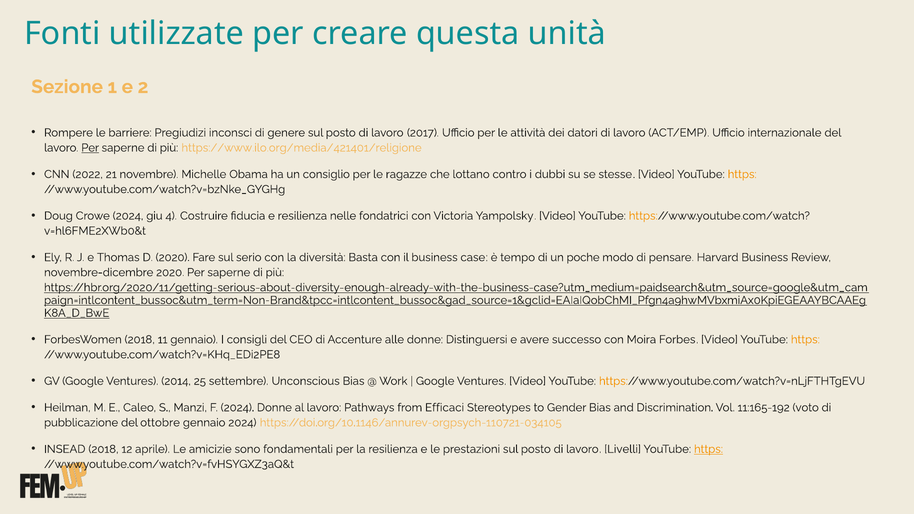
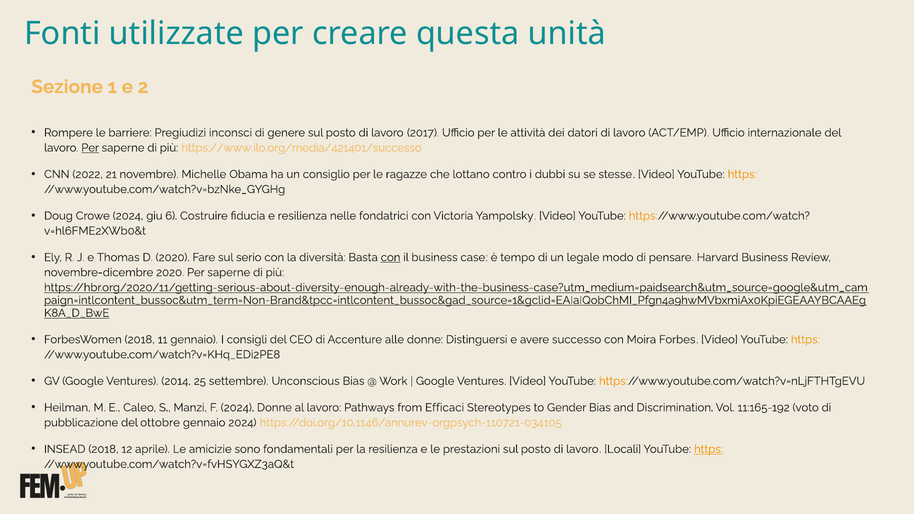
https://www.ilo.org/media/421401/religione: https://www.ilo.org/media/421401/religione -> https://www.ilo.org/media/421401/successo (302, 148)
4: 4 -> 6 (171, 216)
con underline: none -> present (391, 257)
poche: poche -> legale (583, 257)
Livelli: Livelli -> Locali (623, 449)
